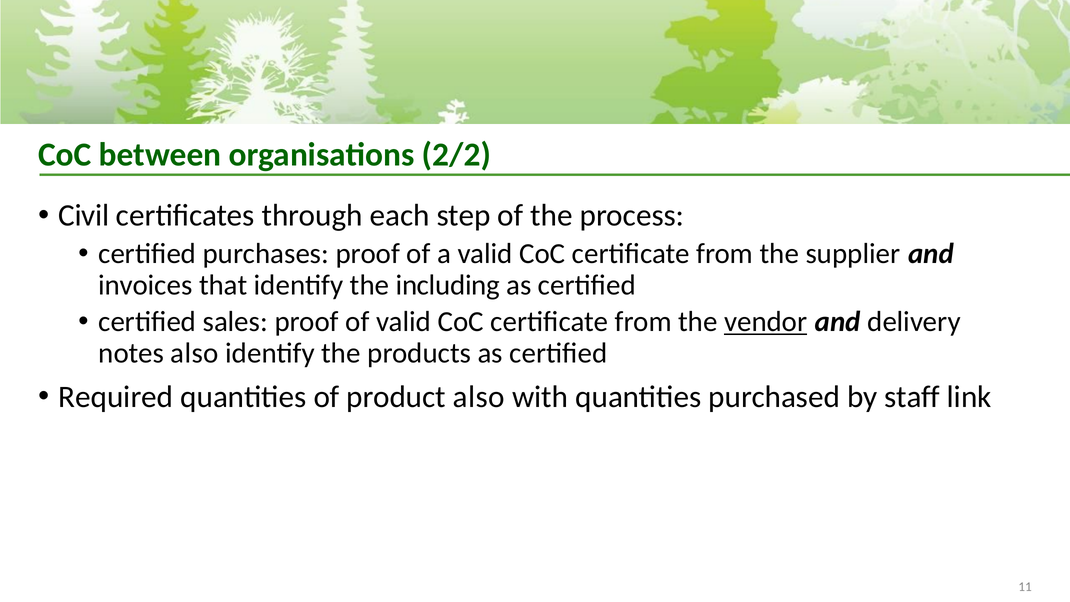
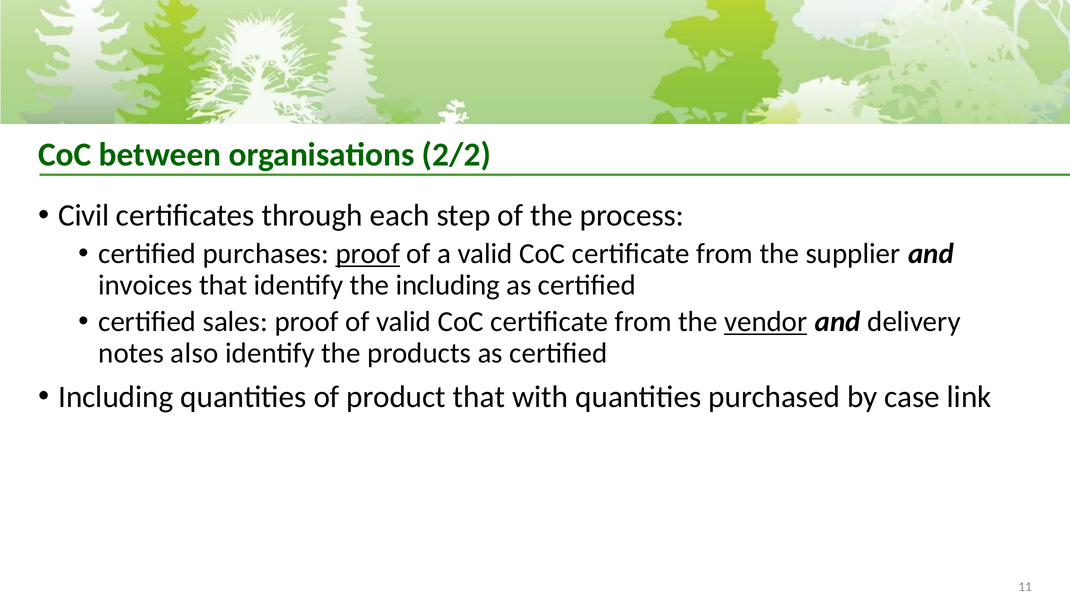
proof underline: none -> present (368, 254)
Required: Required -> Including (116, 397)
product also: also -> that (479, 397)
staff: staff -> case (912, 397)
